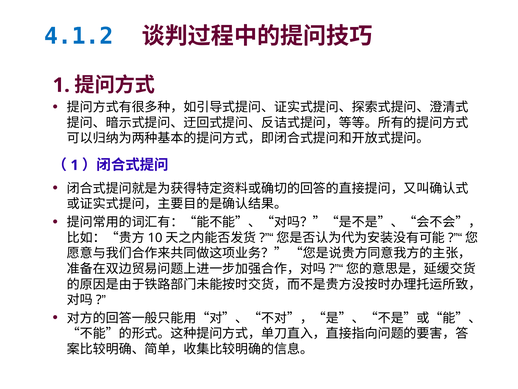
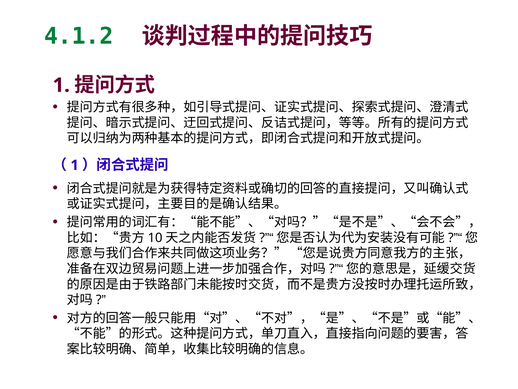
4.1.2 colour: blue -> green (79, 36)
